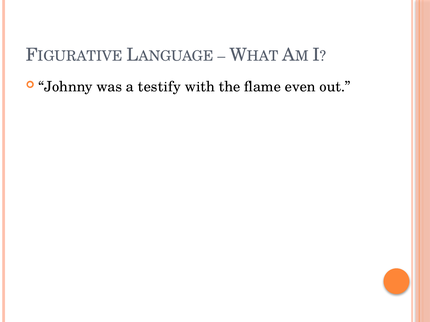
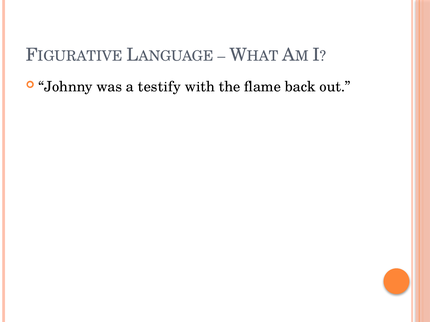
even: even -> back (300, 87)
